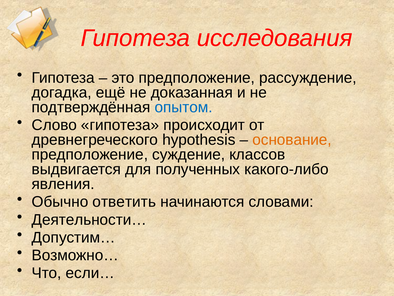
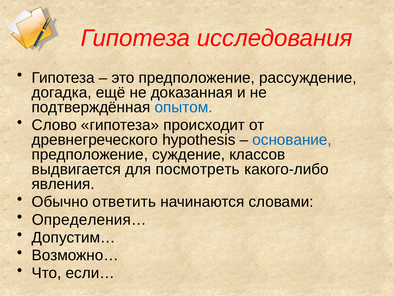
основание colour: orange -> blue (292, 140)
полученных: полученных -> посмотреть (198, 169)
Деятельности…: Деятельности… -> Определения… (89, 219)
